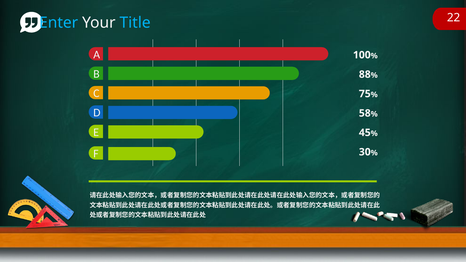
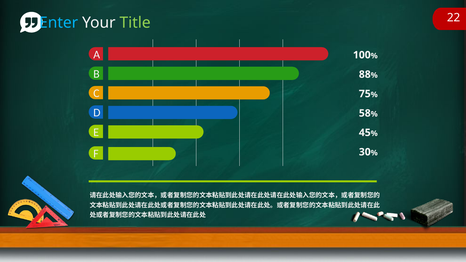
Title colour: light blue -> light green (135, 23)
